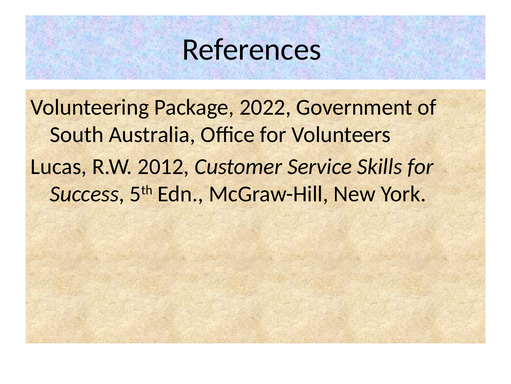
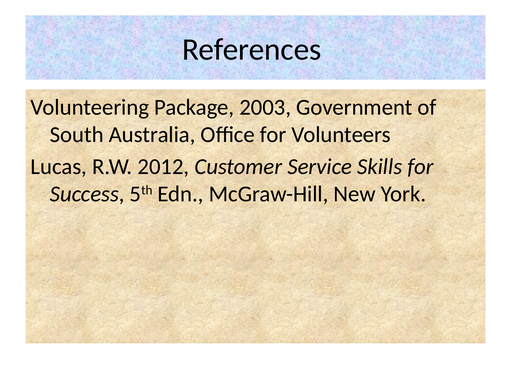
2022: 2022 -> 2003 (265, 107)
